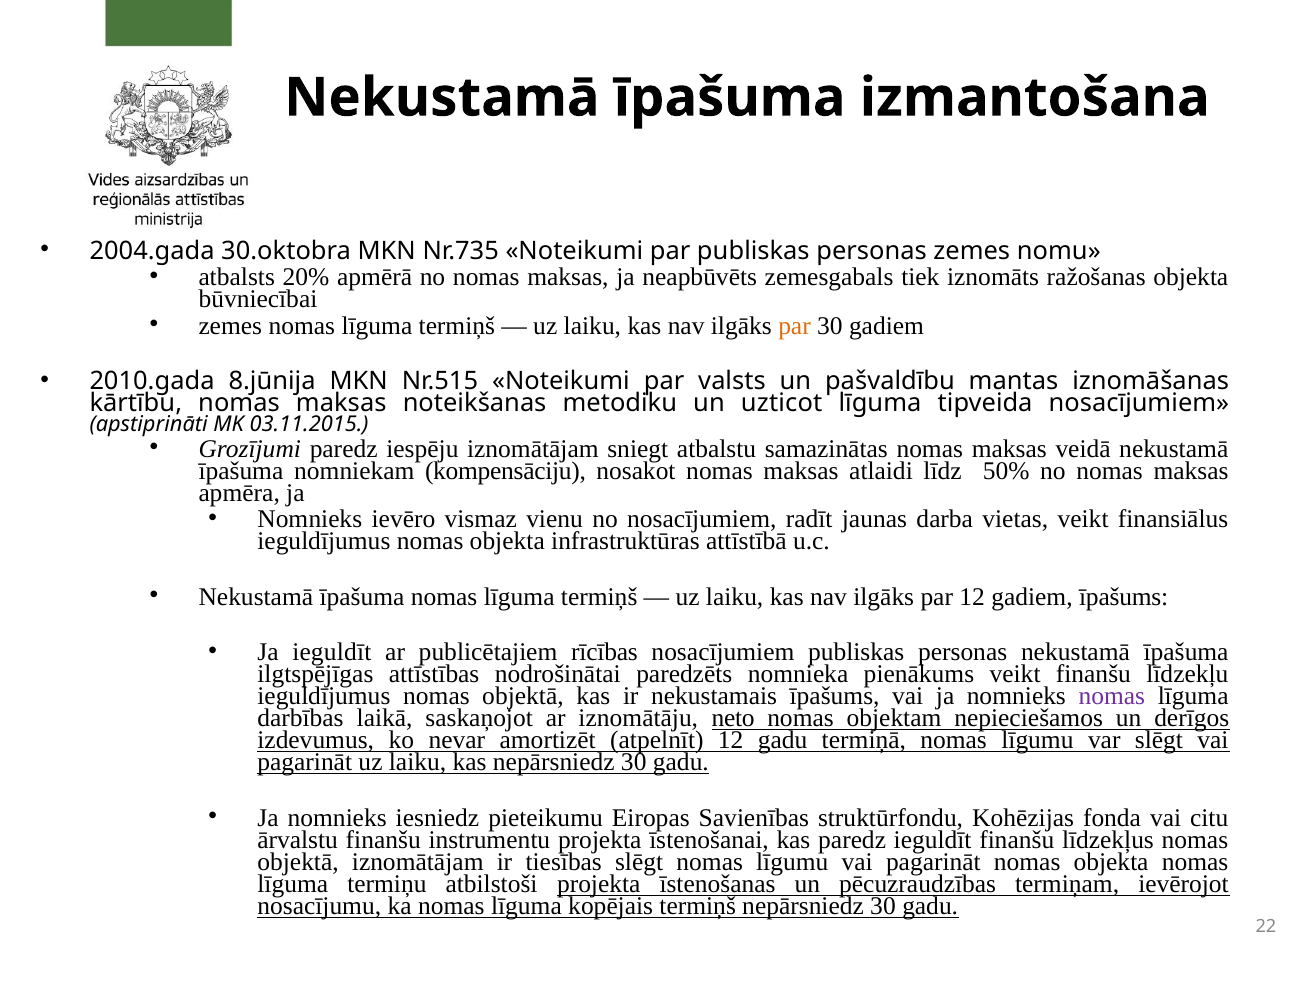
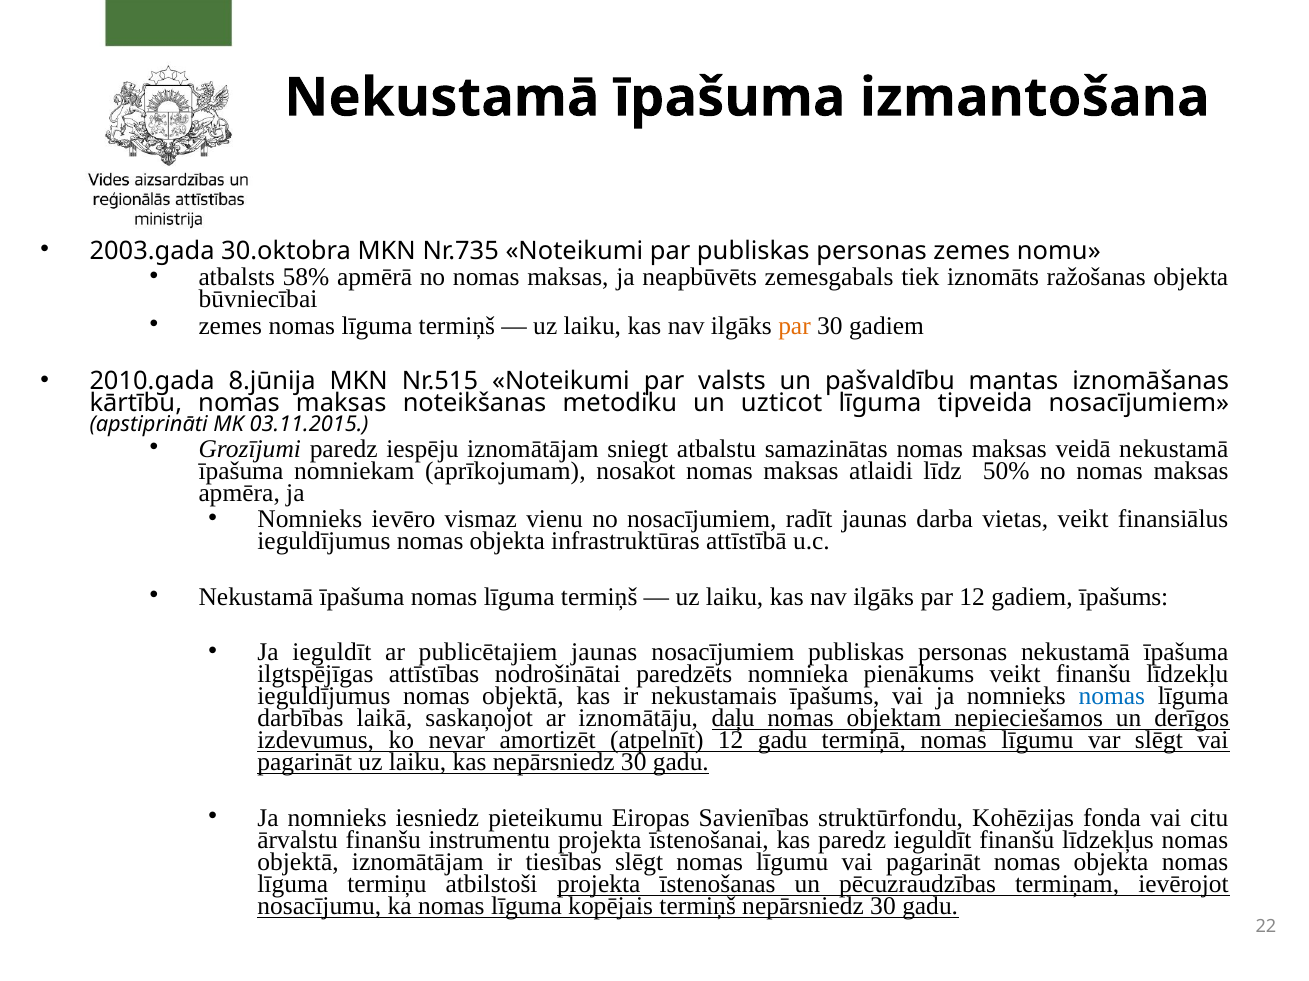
2004.gada: 2004.gada -> 2003.gada (152, 251)
20%: 20% -> 58% (306, 278)
kompensāciju: kompensāciju -> aprīkojumam (505, 471)
publicētajiem rīcības: rīcības -> jaunas (604, 653)
nomas colour: purple -> blue (1112, 697)
neto: neto -> daļu (733, 719)
